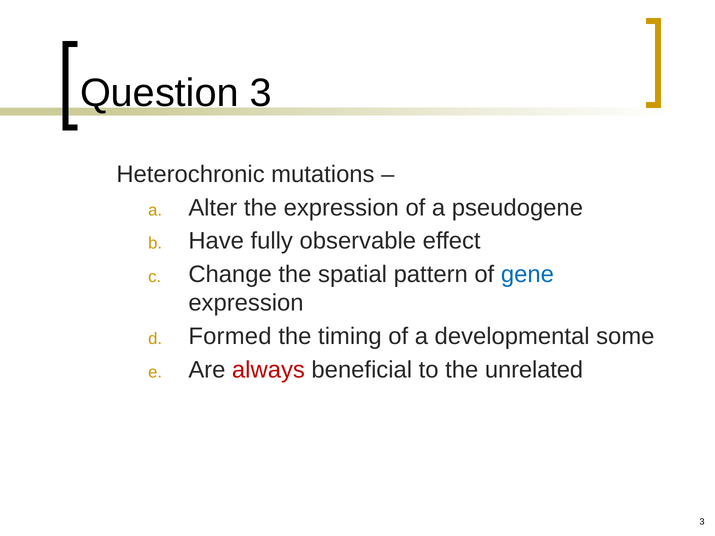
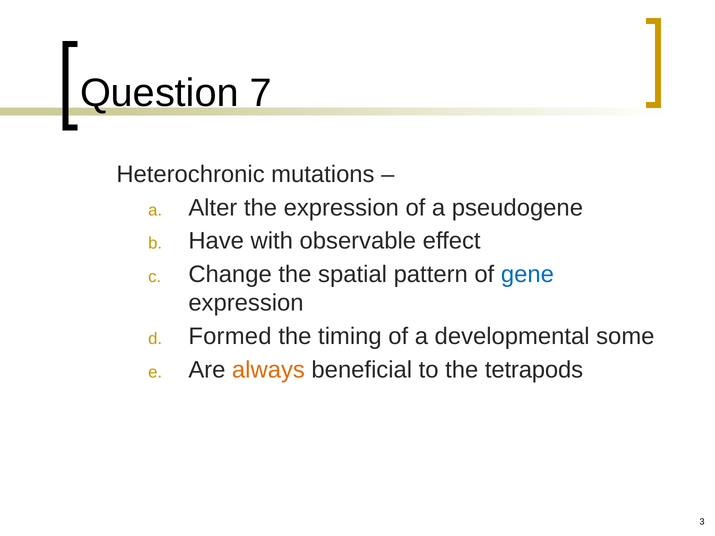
Question 3: 3 -> 7 (261, 93)
fully: fully -> with (272, 241)
always colour: red -> orange (268, 370)
unrelated: unrelated -> tetrapods (534, 370)
